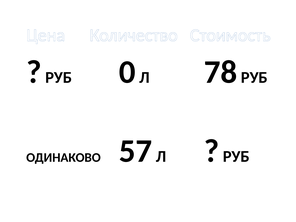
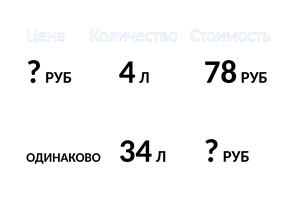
0: 0 -> 4 (127, 72)
57: 57 -> 34 (135, 151)
